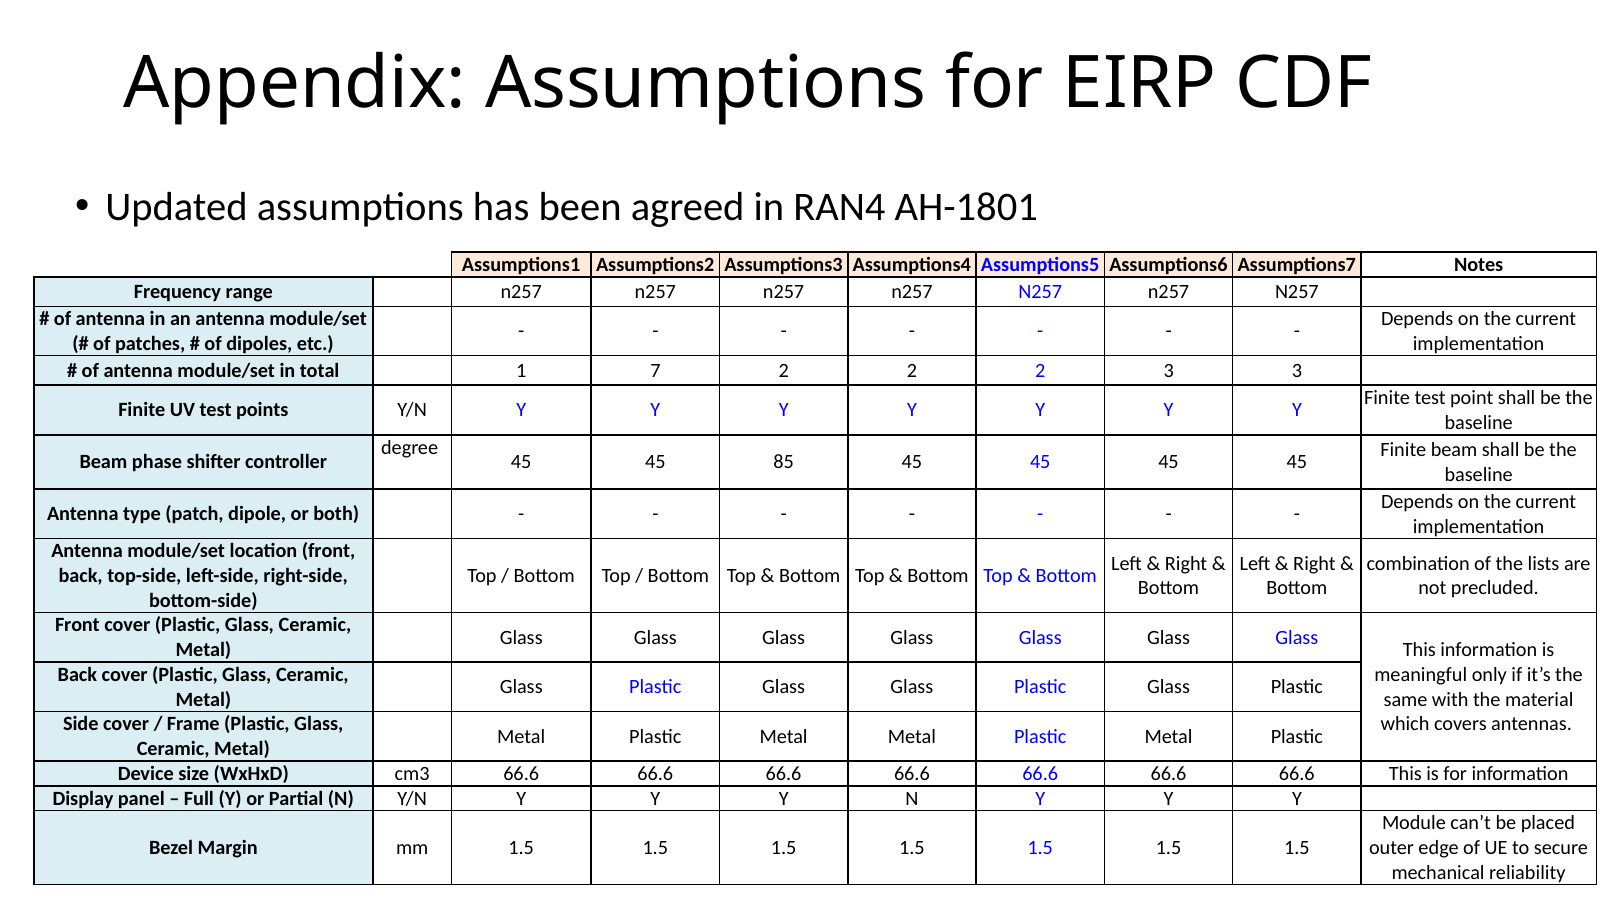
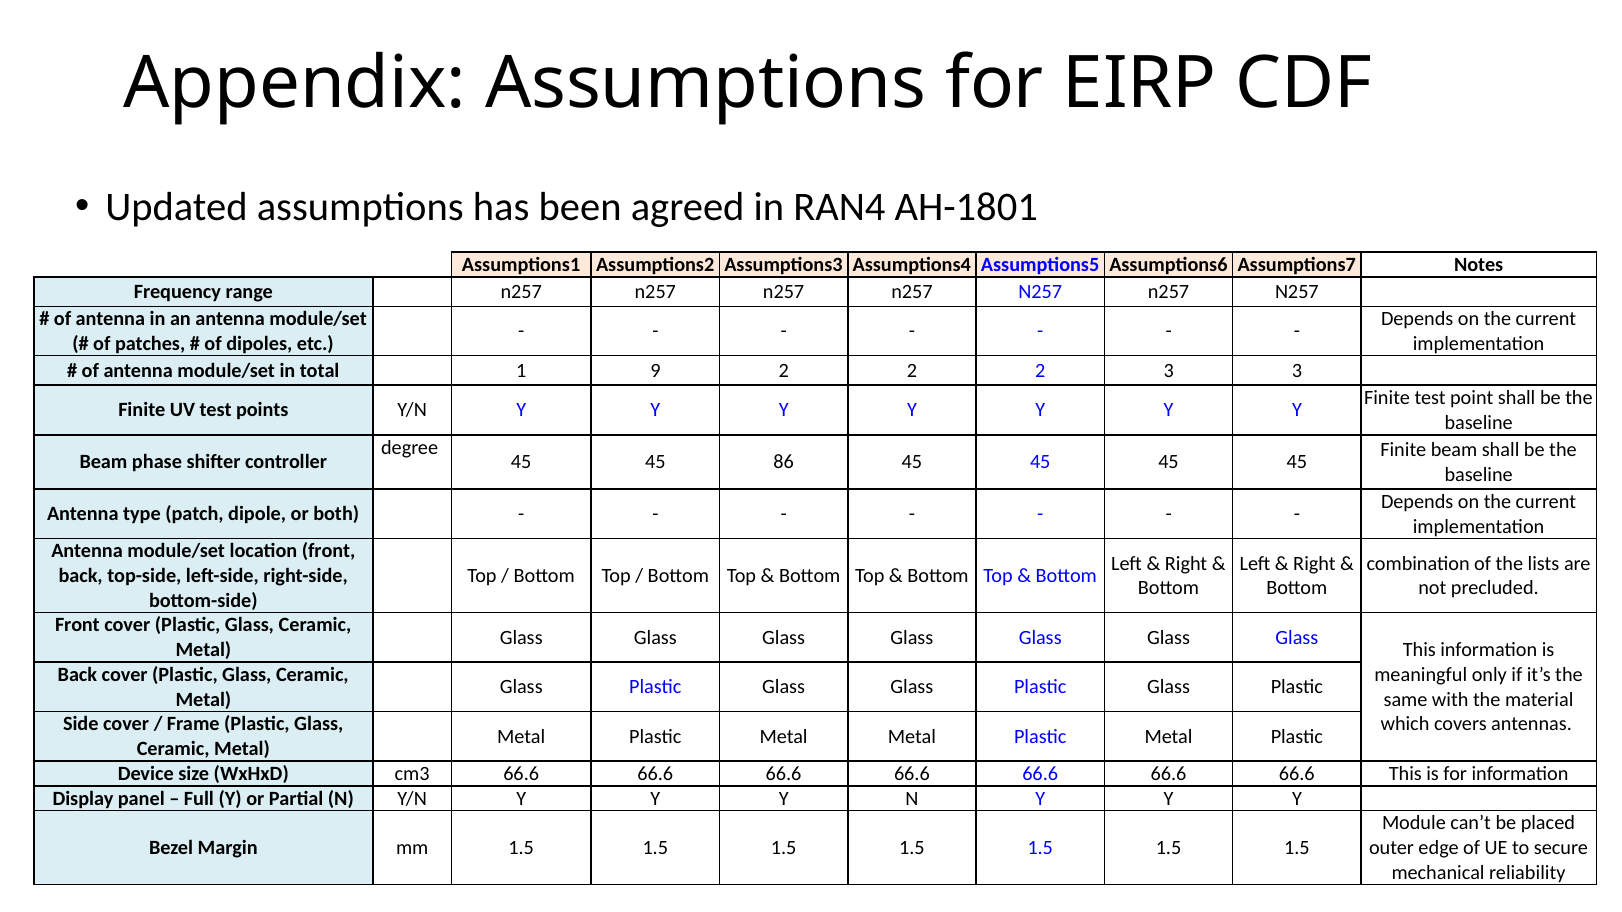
7: 7 -> 9 (655, 371)
85: 85 -> 86 (784, 462)
